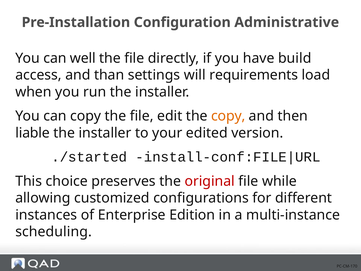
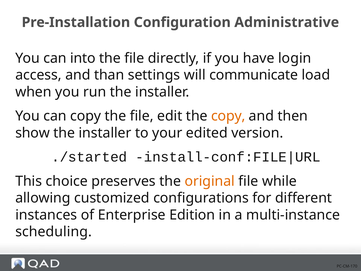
well: well -> into (83, 58)
build: build -> login (295, 58)
requirements: requirements -> communicate (254, 75)
liable: liable -> show (33, 133)
original colour: red -> orange (210, 181)
